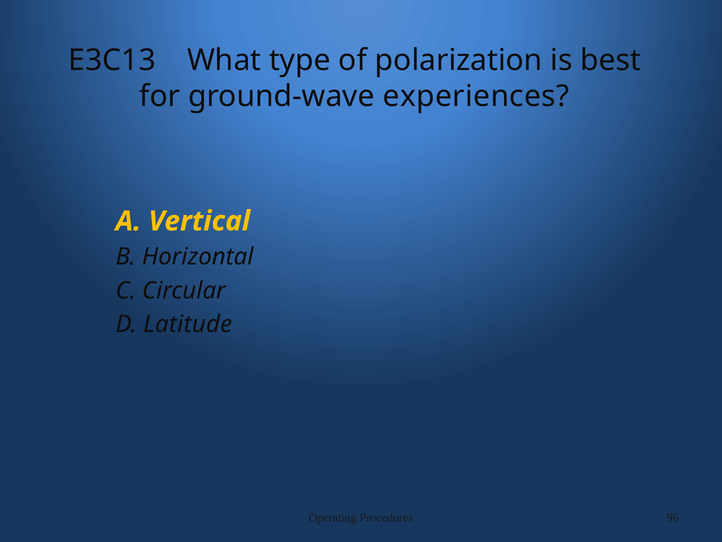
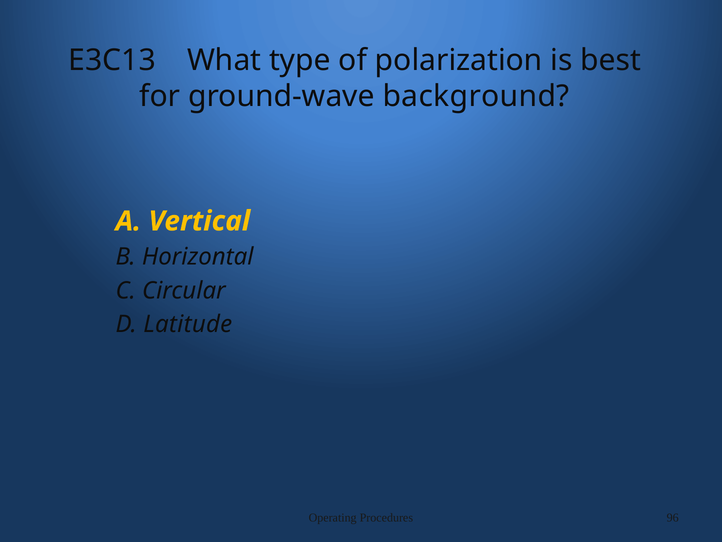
experiences: experiences -> background (476, 96)
